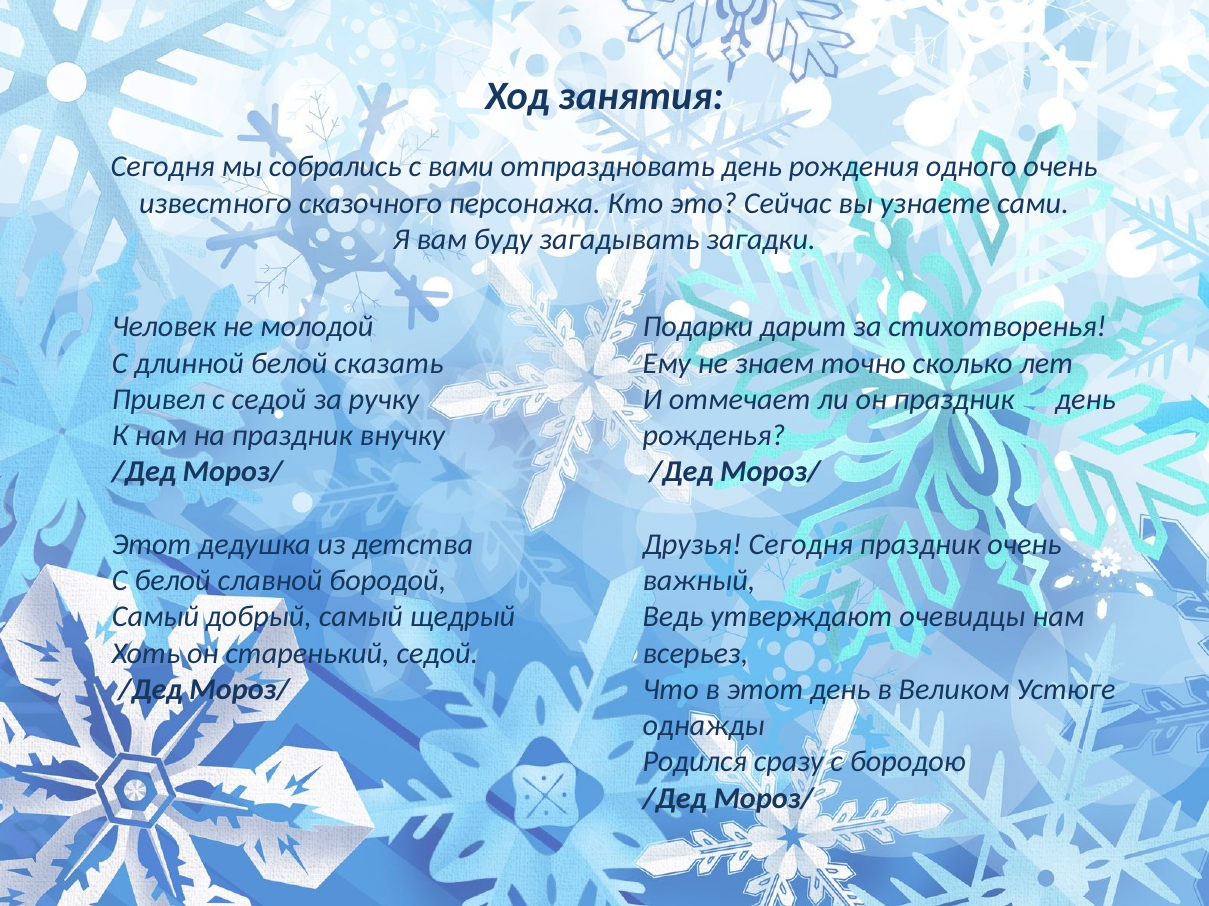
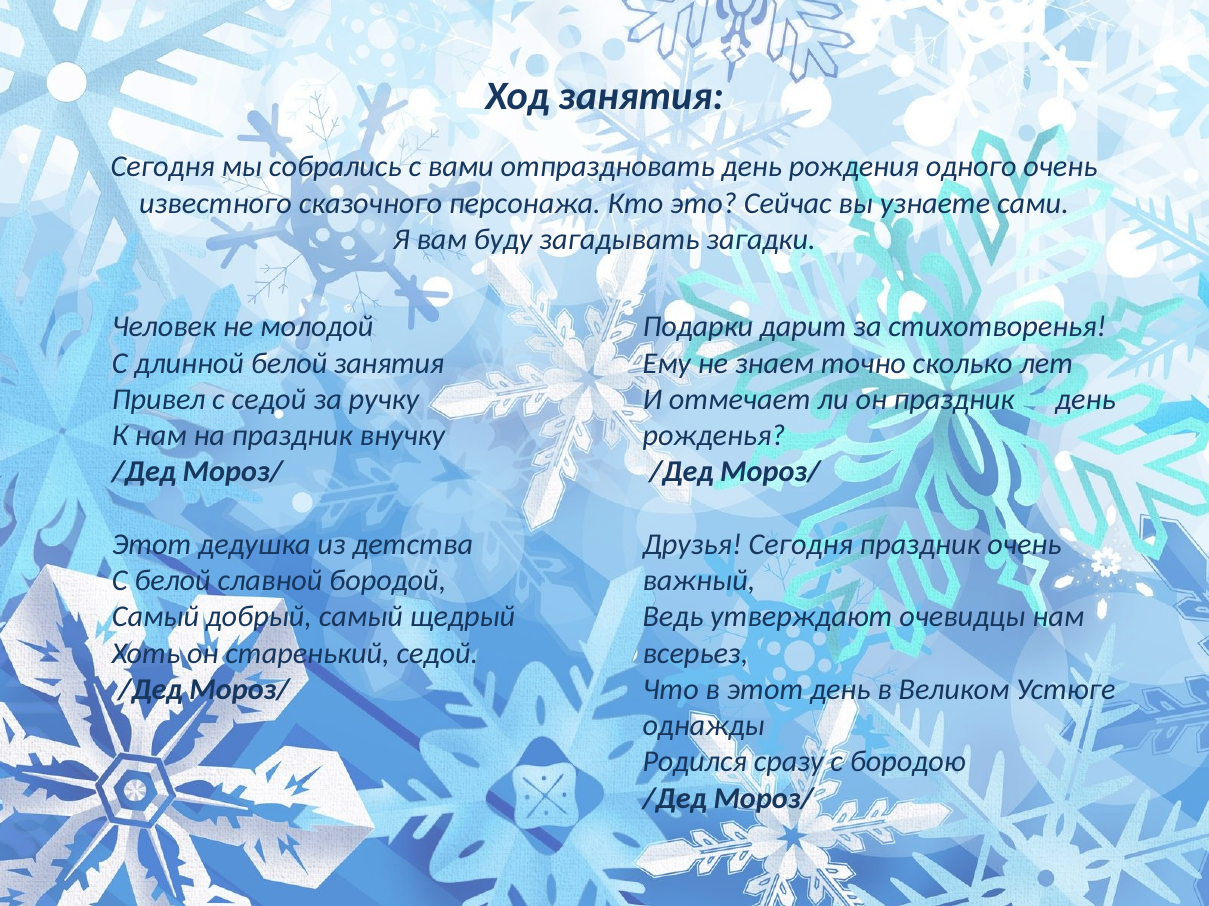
белой сказать: сказать -> занятия (389, 364)
